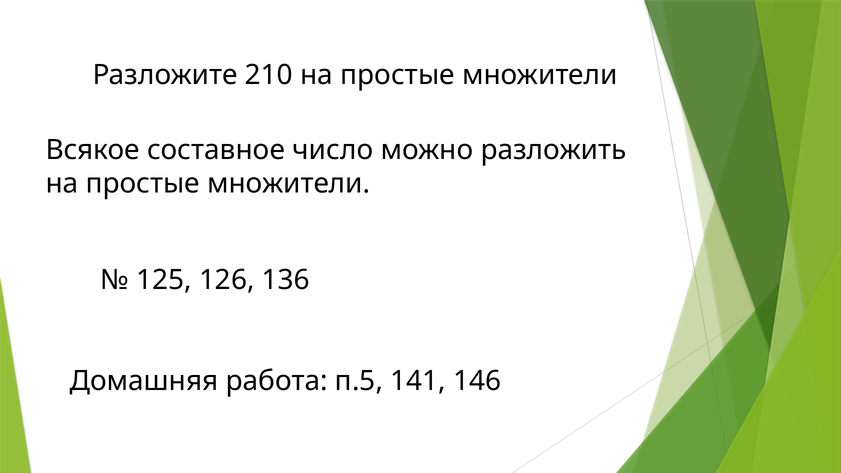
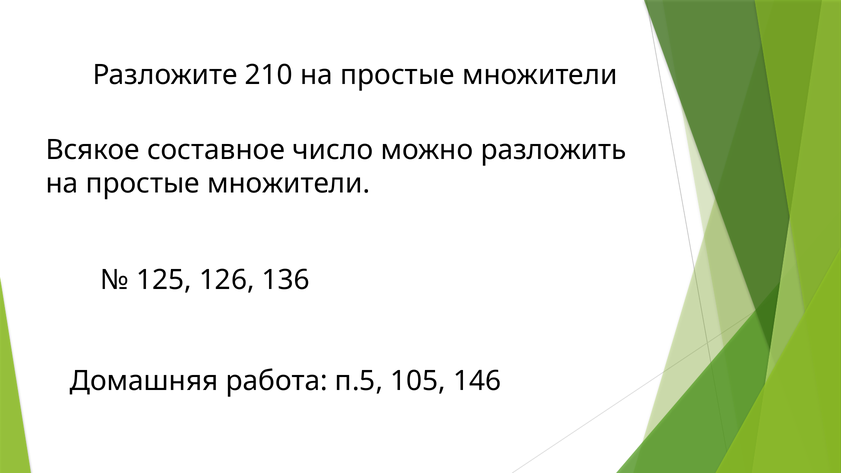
141: 141 -> 105 (418, 381)
